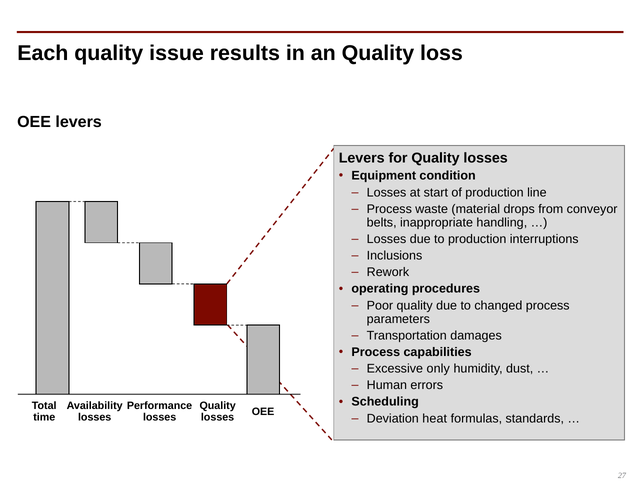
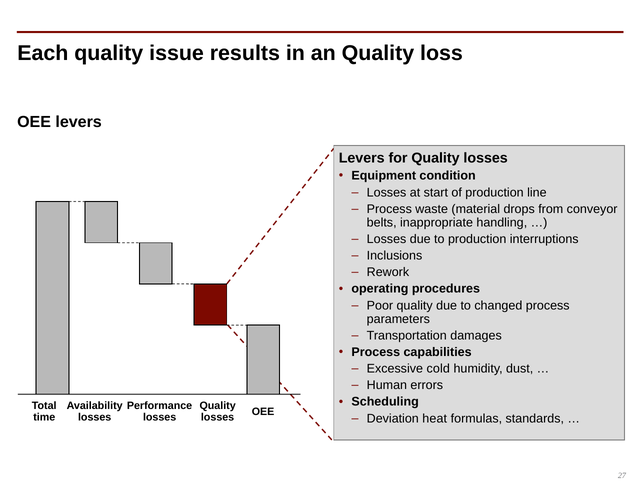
only: only -> cold (438, 369)
